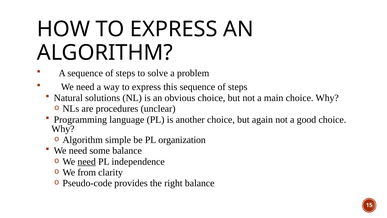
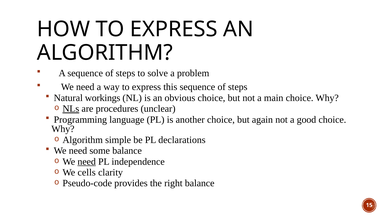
solutions: solutions -> workings (103, 98)
NLs underline: none -> present (71, 109)
organization: organization -> declarations (182, 140)
from: from -> cells (87, 172)
